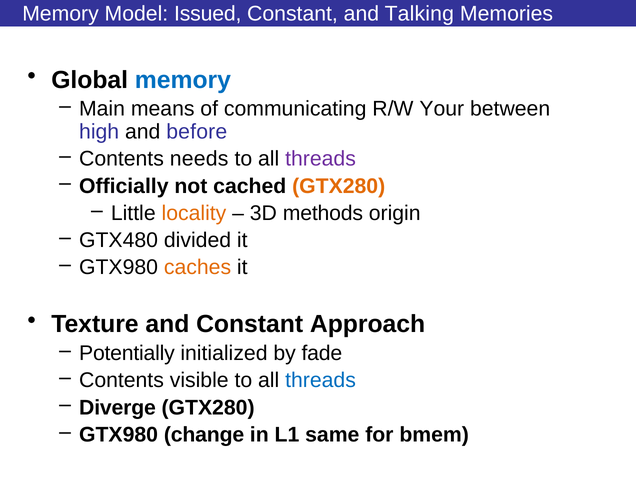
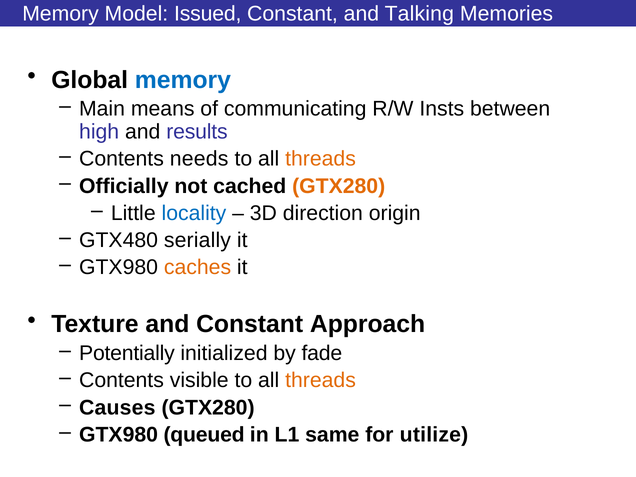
Your: Your -> Insts (442, 109)
before: before -> results (197, 132)
threads colour: purple -> orange (321, 159)
locality colour: orange -> blue (194, 213)
methods: methods -> direction (323, 213)
divided: divided -> serially (197, 240)
threads colour: blue -> orange (321, 380)
Diverge: Diverge -> Causes (117, 408)
change: change -> queued (204, 435)
bmem: bmem -> utilize (434, 435)
